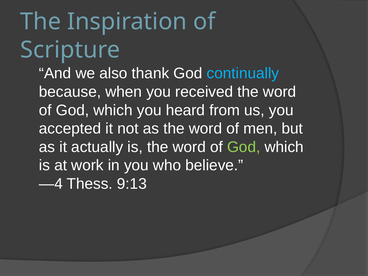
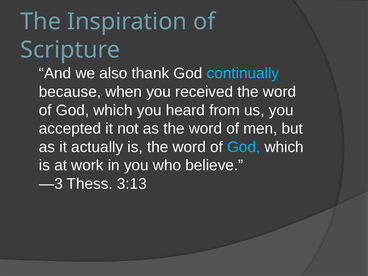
God colour: light green -> light blue (244, 147)
—4: —4 -> —3 (51, 184)
9:13: 9:13 -> 3:13 (132, 184)
